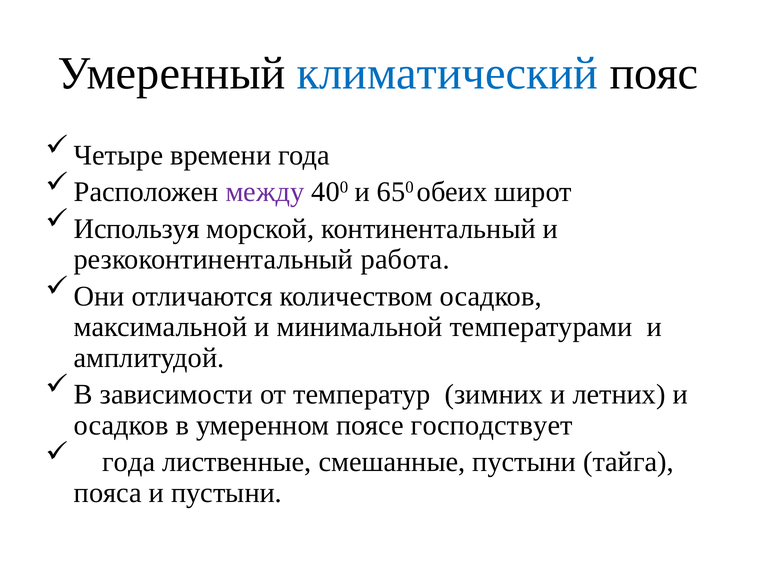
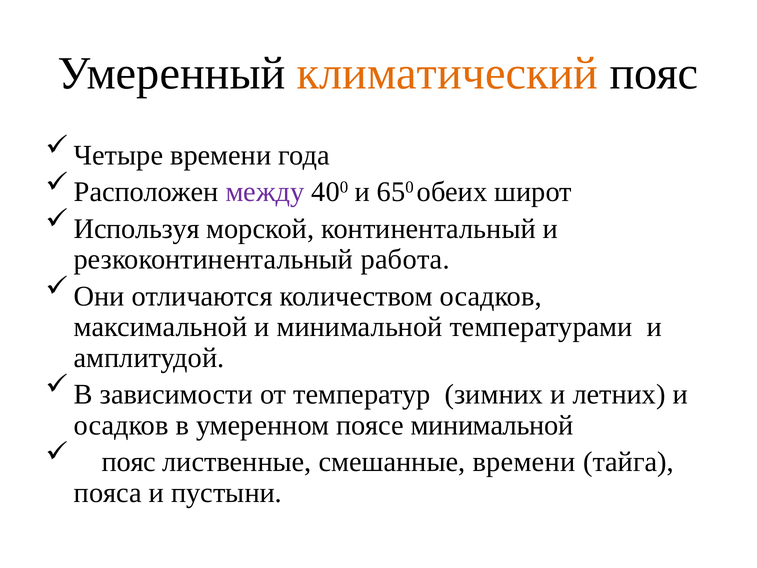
климатический colour: blue -> orange (447, 73)
поясе господствует: господствует -> минимальной (492, 425)
года: года -> пояс (129, 462)
смешанные пустыни: пустыни -> времени (524, 462)
